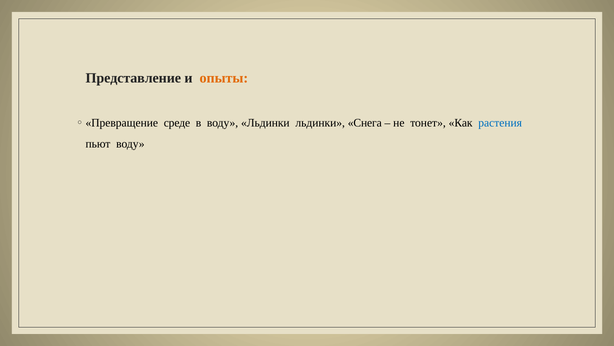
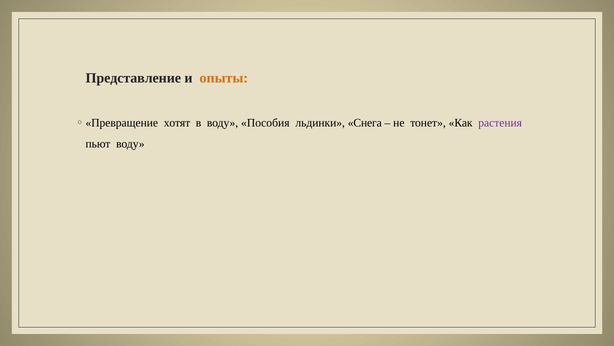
среде: среде -> хотят (177, 123)
воду Льдинки: Льдинки -> Пособия (265, 123)
растения colour: blue -> purple (500, 123)
